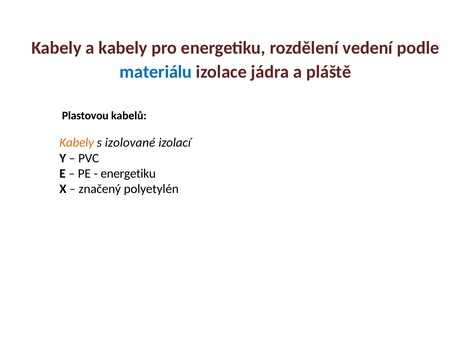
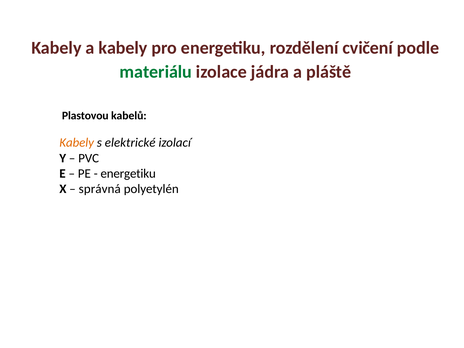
vedení: vedení -> cvičení (368, 48)
materiálu colour: blue -> green (156, 72)
izolované: izolované -> elektrické (130, 143)
značený: značený -> správná (100, 189)
